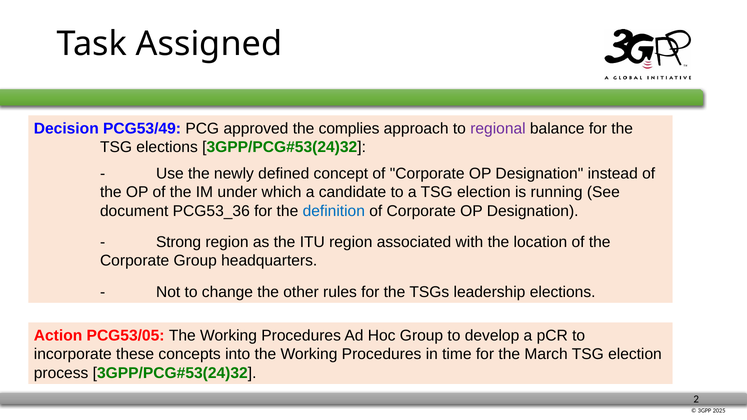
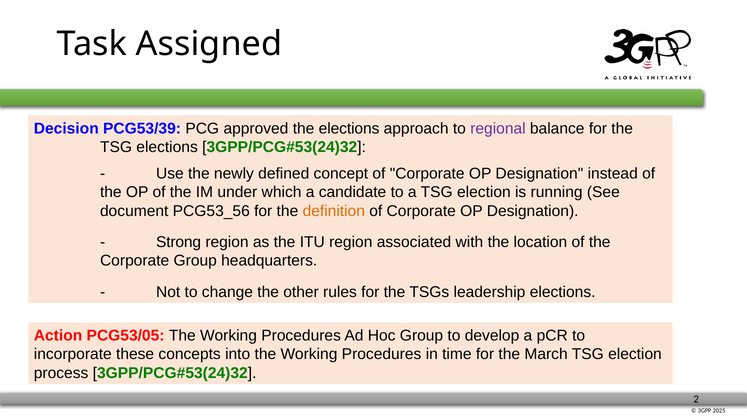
PCG53/49: PCG53/49 -> PCG53/39 (142, 129)
the complies: complies -> elections (349, 129)
PCG53_36: PCG53_36 -> PCG53_56 (211, 211)
definition colour: blue -> orange (334, 211)
